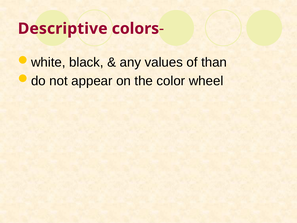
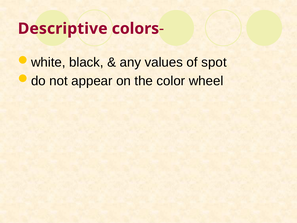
than: than -> spot (214, 62)
